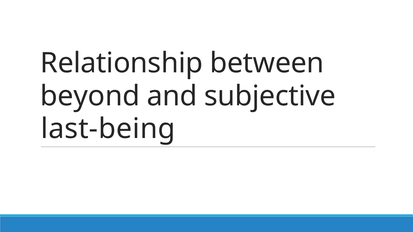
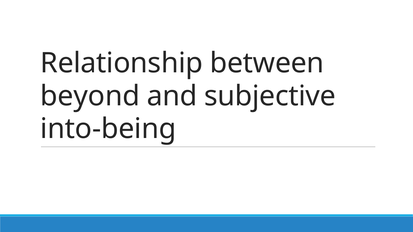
last-being: last-being -> into-being (108, 129)
